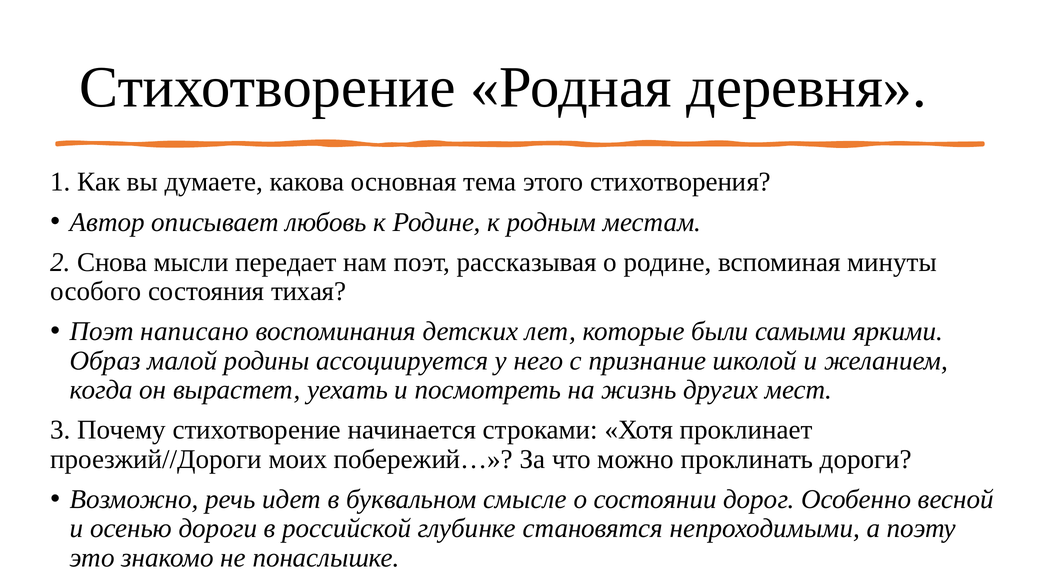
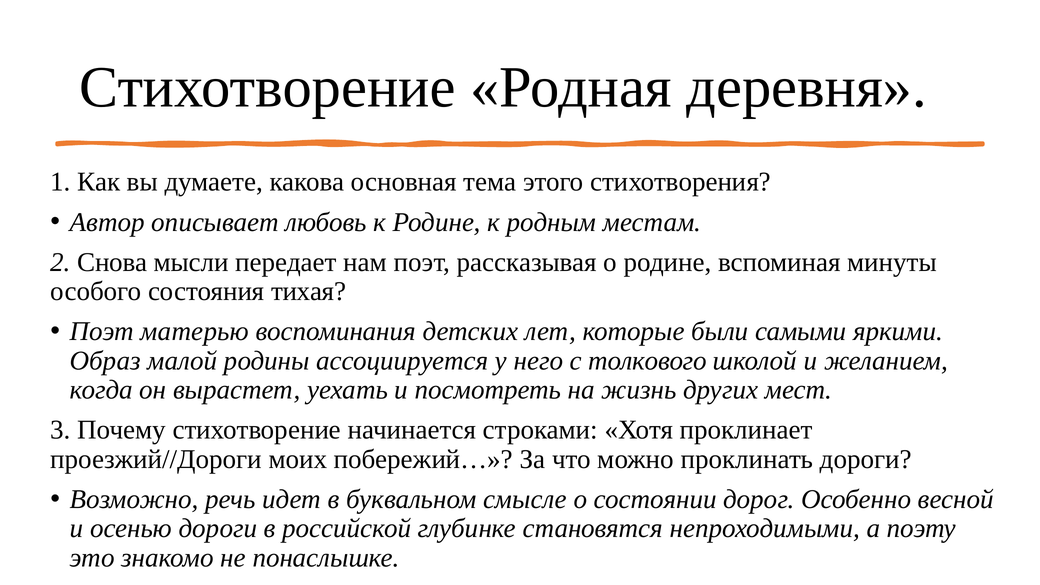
написано: написано -> матерью (195, 331)
признание: признание -> толкового (648, 361)
